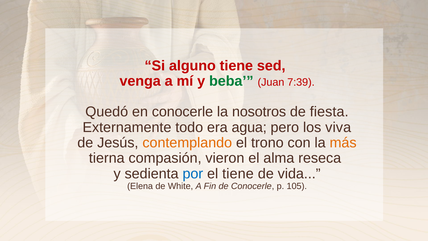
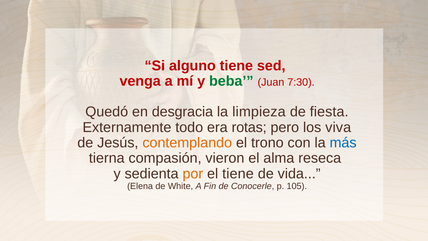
7:39: 7:39 -> 7:30 (301, 82)
en conocerle: conocerle -> desgracia (182, 112)
nosotros: nosotros -> limpieza (259, 112)
agua: agua -> rotas (249, 127)
más colour: orange -> blue (343, 143)
por colour: blue -> orange (193, 173)
